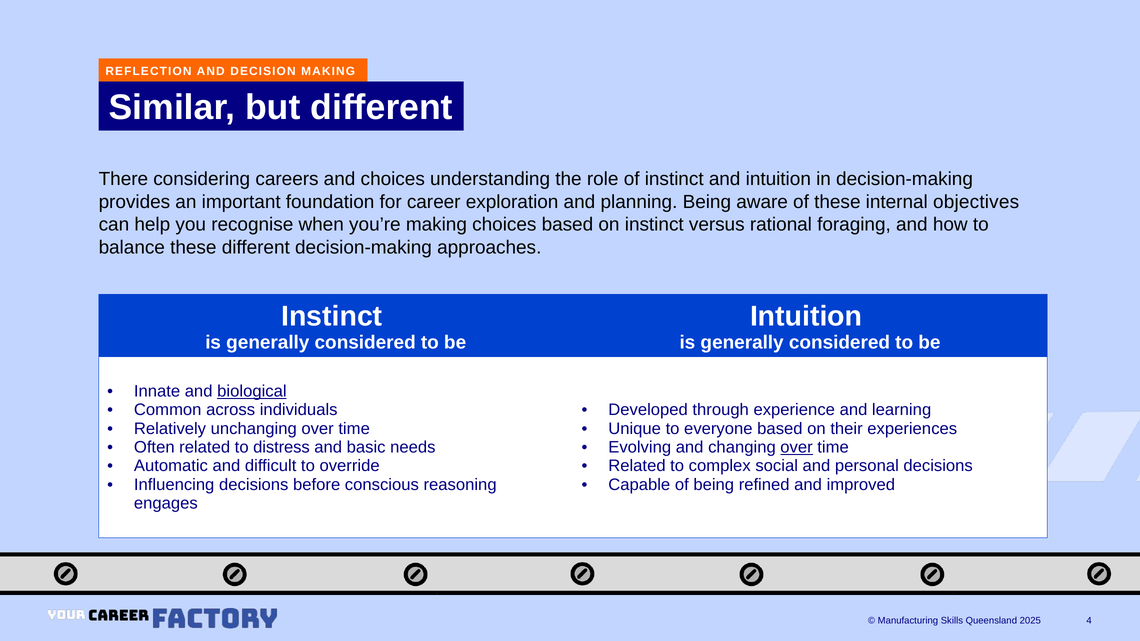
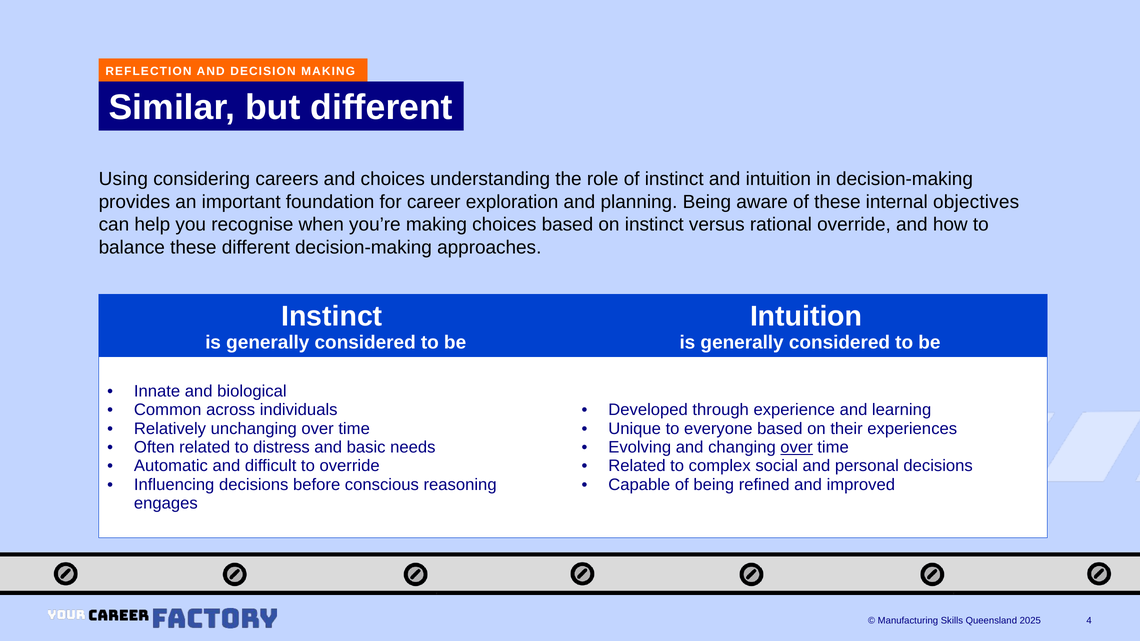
There: There -> Using (123, 179)
rational foraging: foraging -> override (854, 225)
biological underline: present -> none (252, 391)
